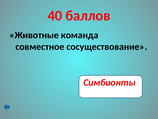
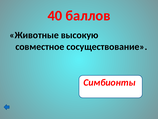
команда: команда -> высокую (80, 35)
